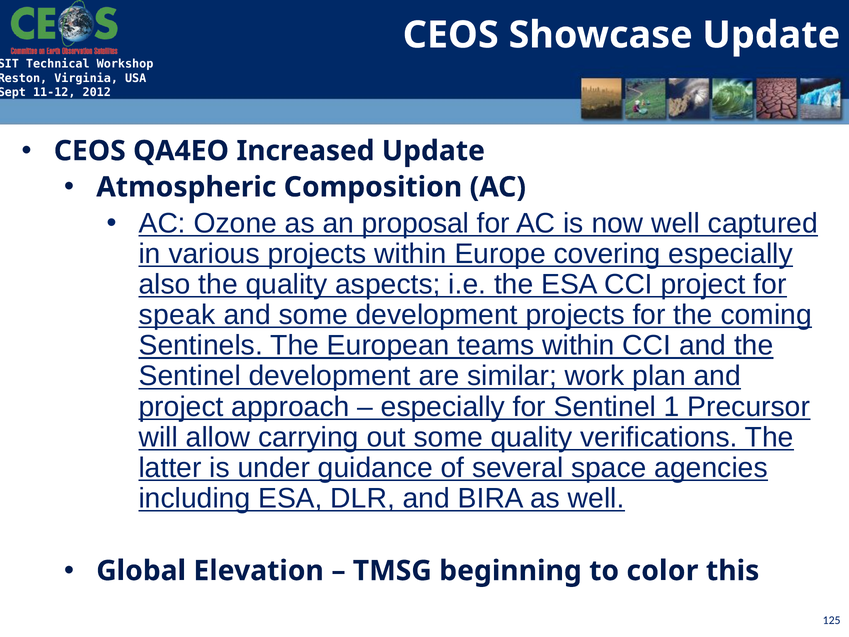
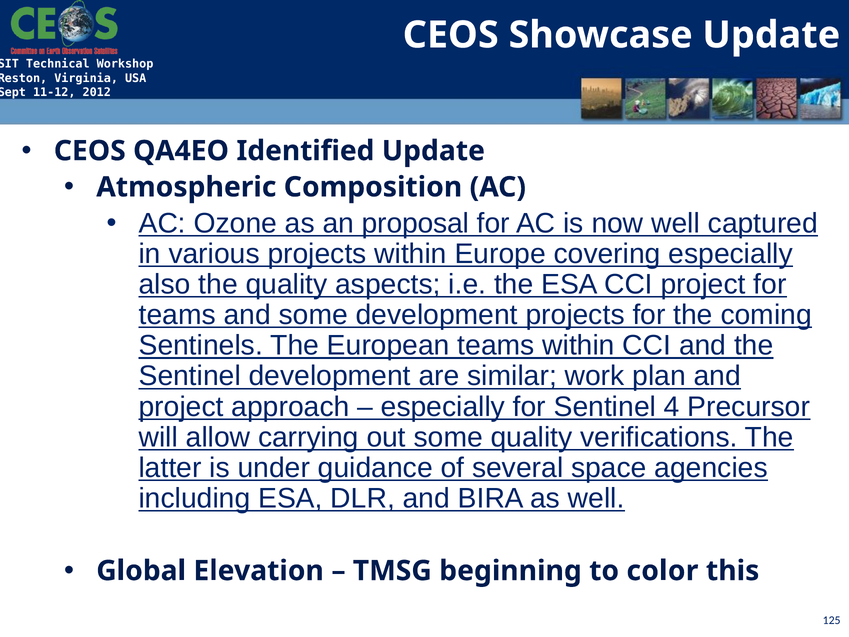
Increased: Increased -> Identified (305, 151)
speak: speak -> teams (177, 315)
1: 1 -> 4 (672, 407)
